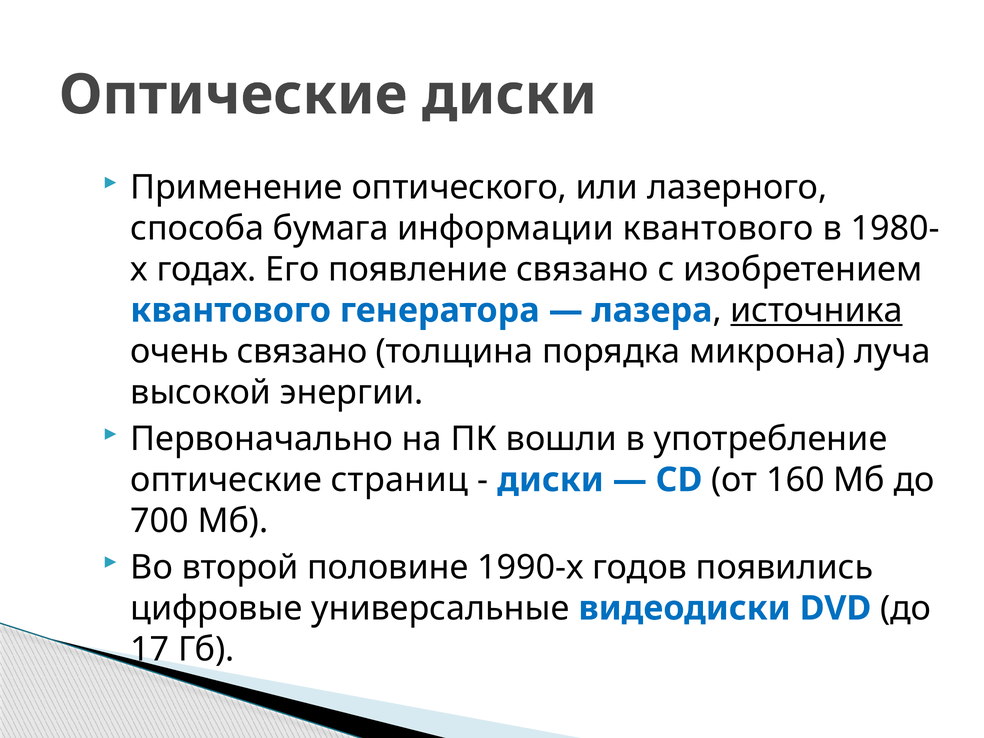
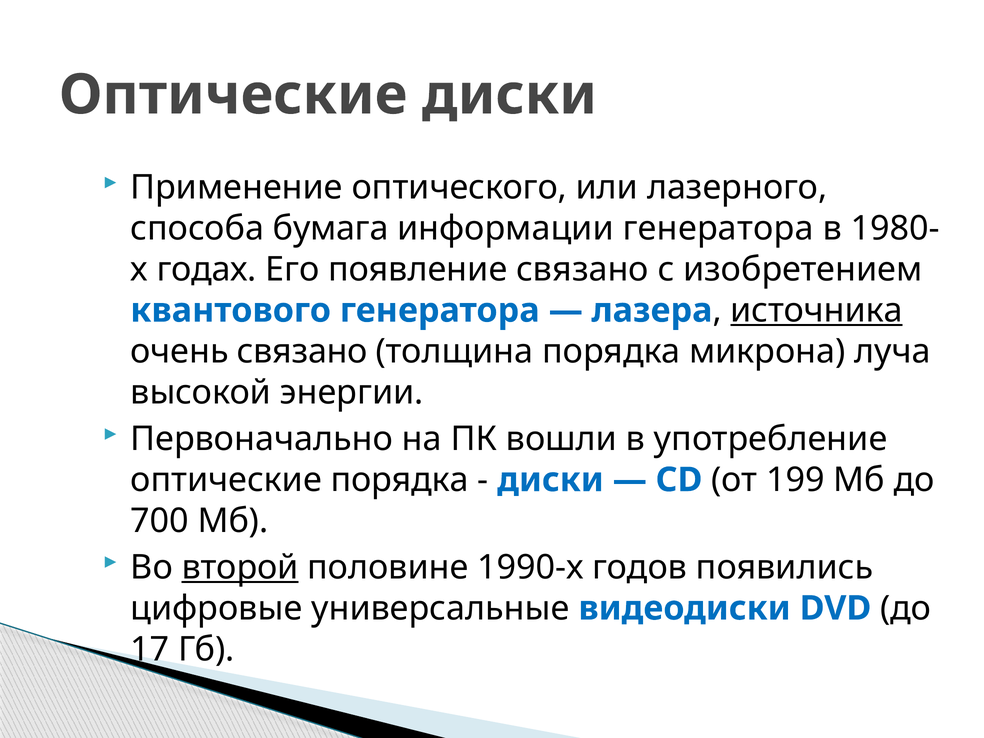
информации квантового: квантового -> генератора (718, 228)
оптические страниц: страниц -> порядка (400, 480)
160: 160 -> 199 (795, 480)
второй underline: none -> present (240, 567)
